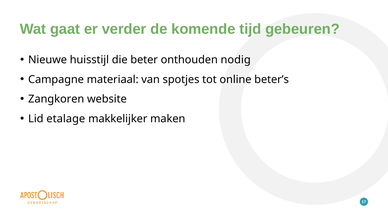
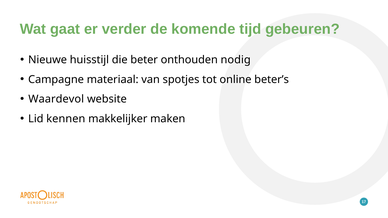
Zangkoren: Zangkoren -> Waardevol (56, 99)
etalage: etalage -> kennen (66, 119)
